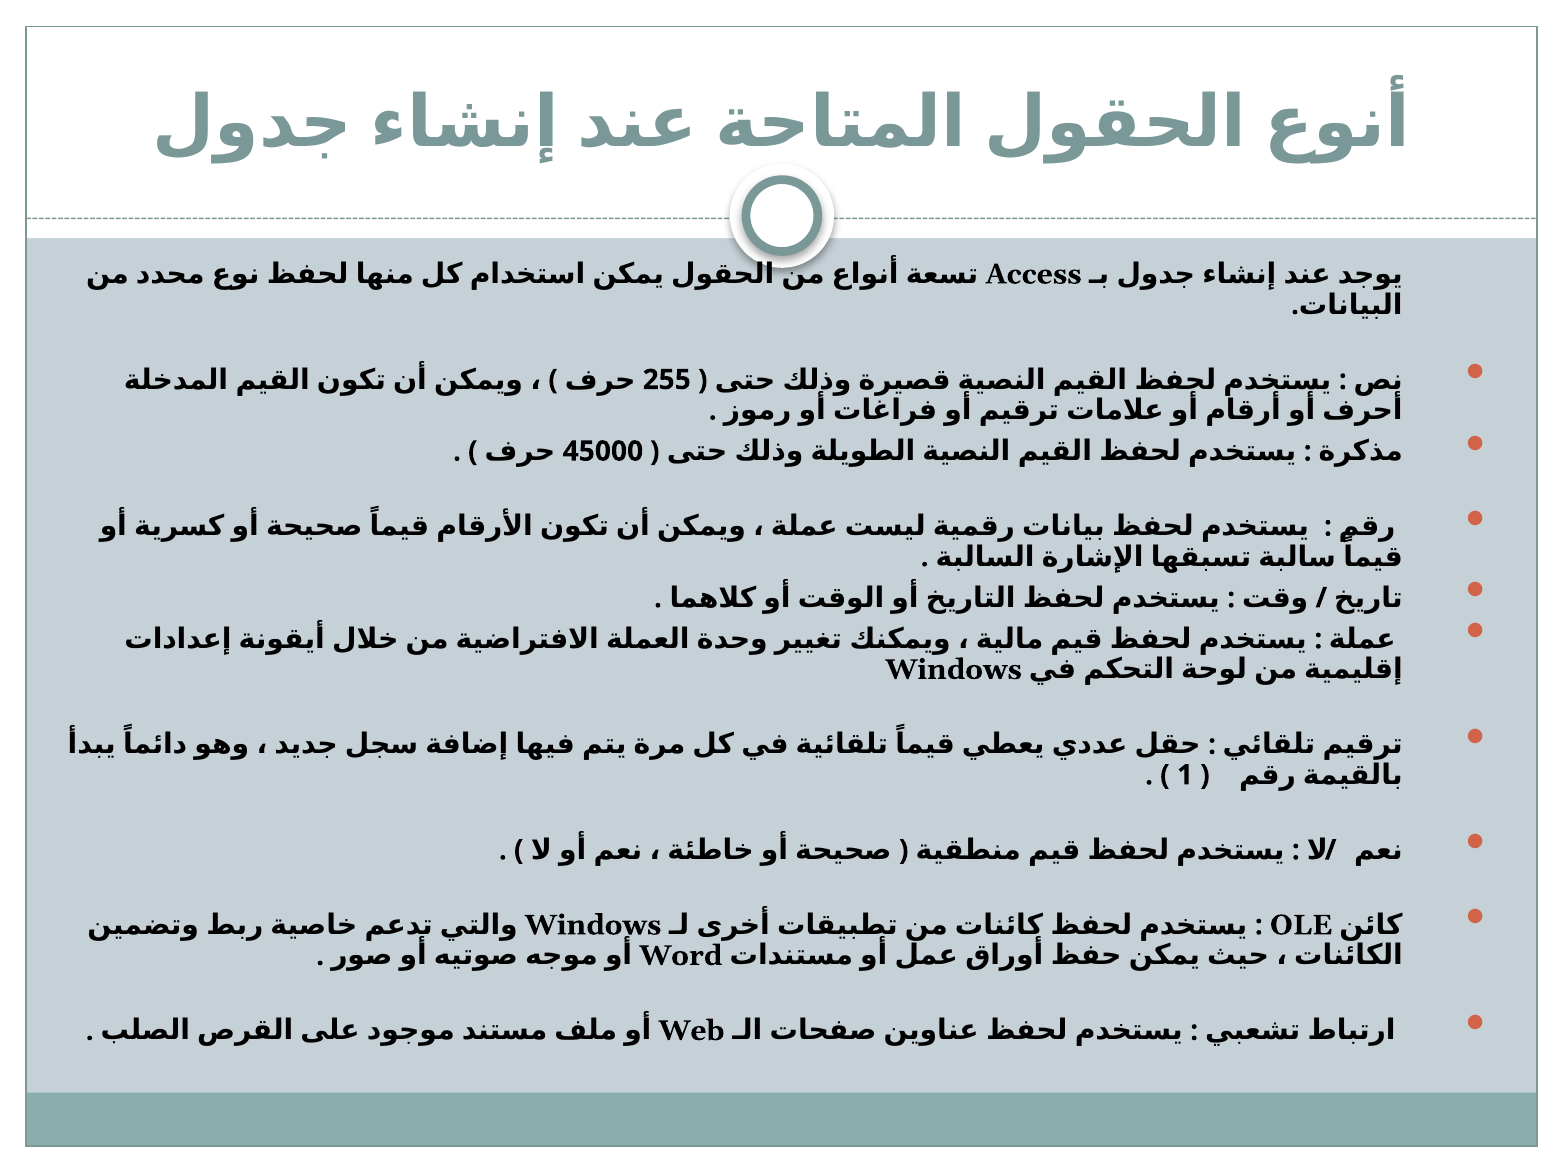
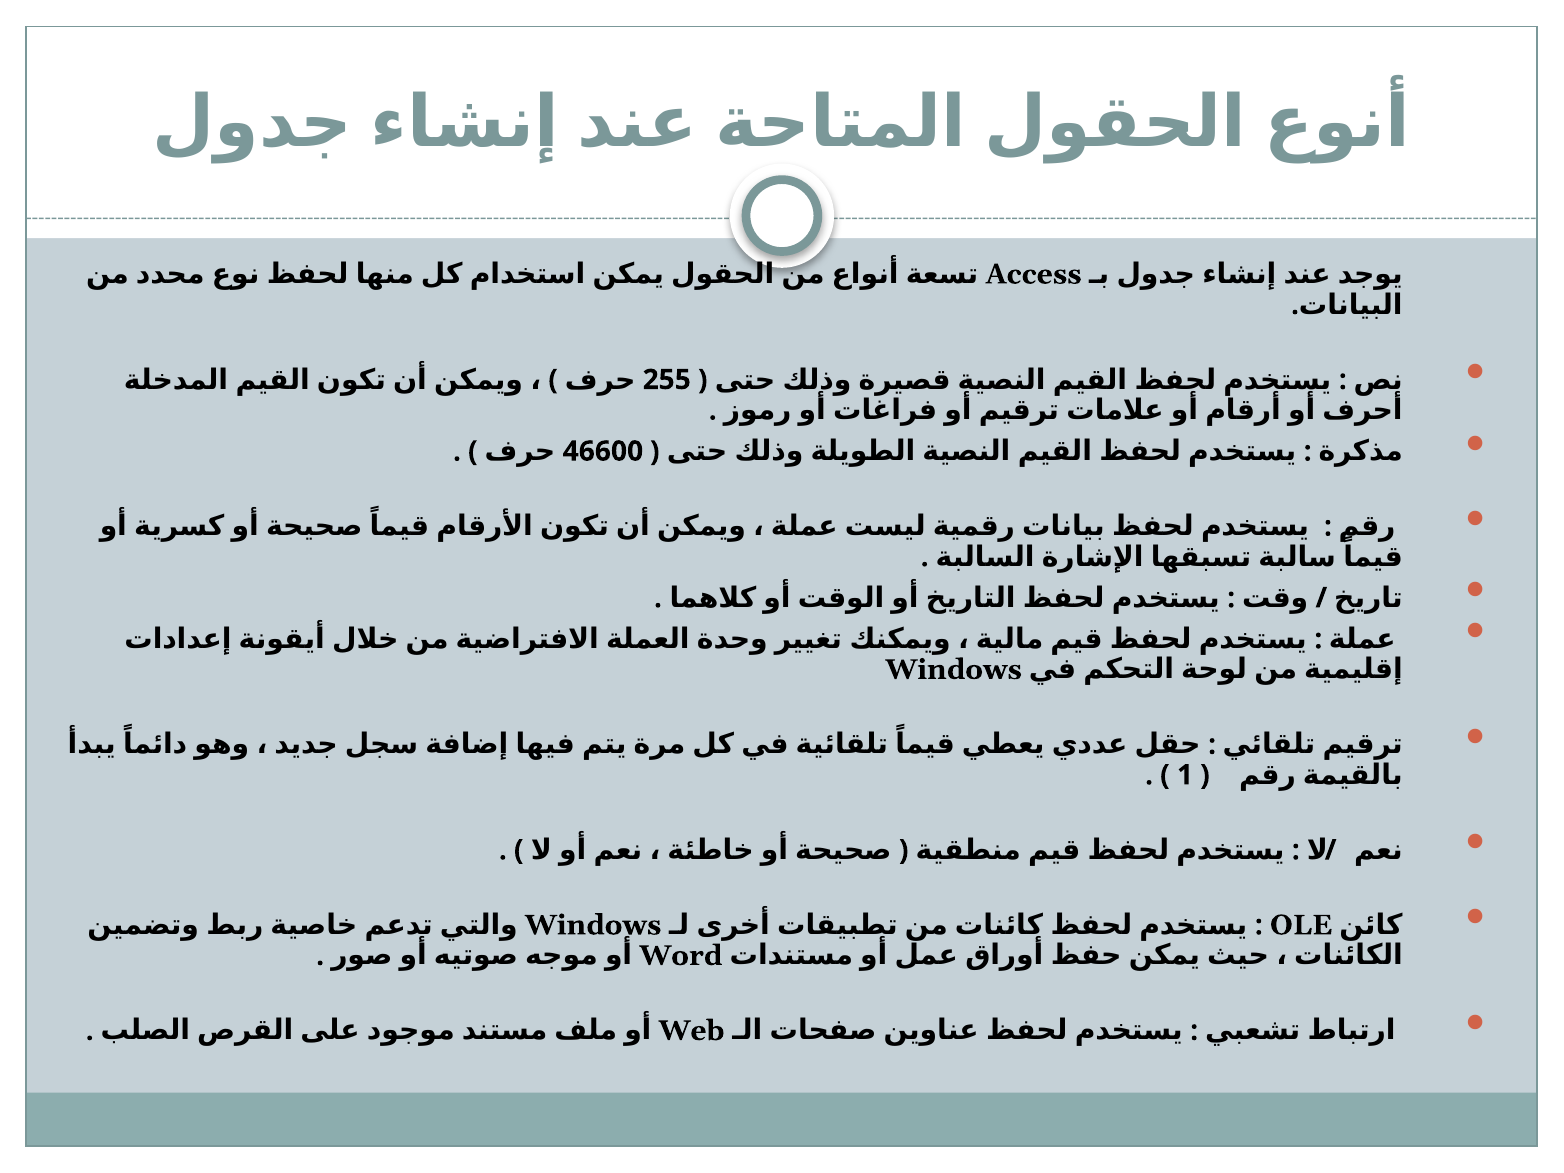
45000: 45000 -> 46600 (603, 451)
